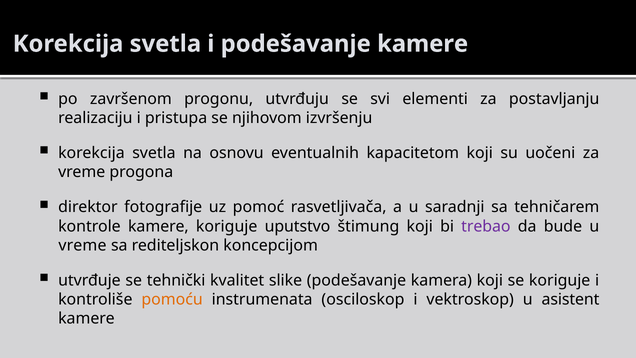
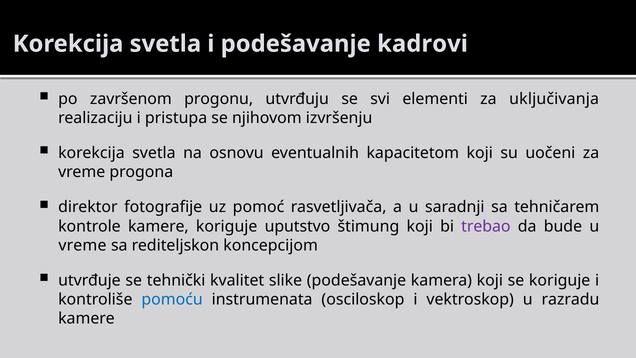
podešavanje kamere: kamere -> kadrovi (423, 44)
postavljanju: postavljanju -> uključivanja (554, 99)
pomoću colour: orange -> blue (172, 299)
asistent: asistent -> razradu (570, 299)
